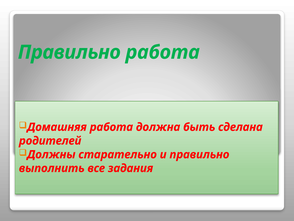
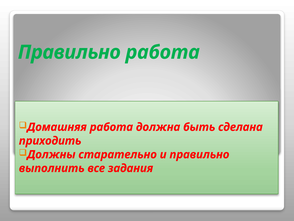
родителей: родителей -> приходить (50, 141)
